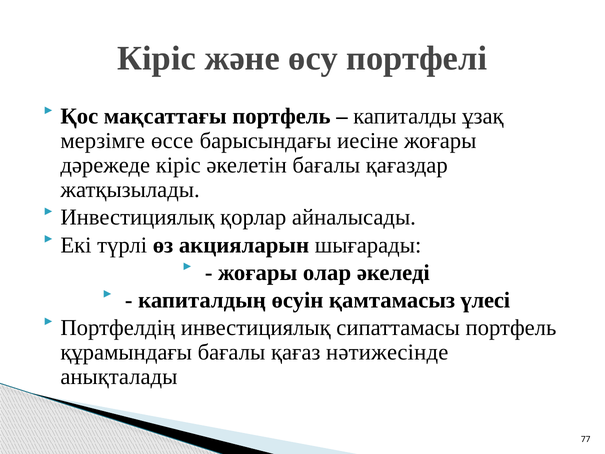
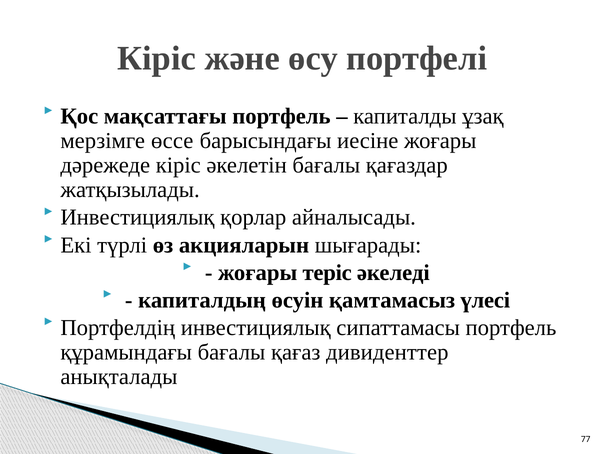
олар: олар -> теріс (327, 272)
нәтижесінде: нәтижесінде -> дивиденттер (387, 352)
